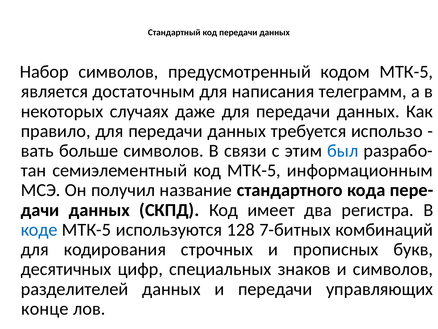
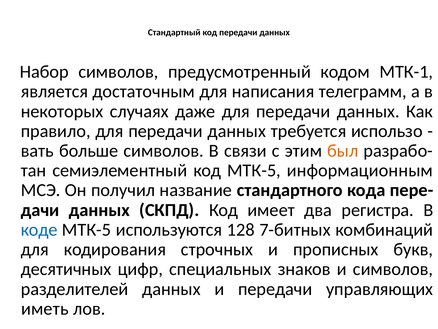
кодом МТК-5: МТК-5 -> МТК-1 (406, 72)
был colour: blue -> orange (343, 151)
конце: конце -> иметь (45, 308)
